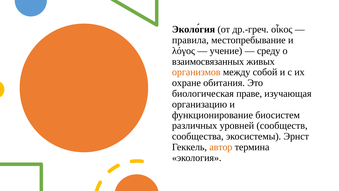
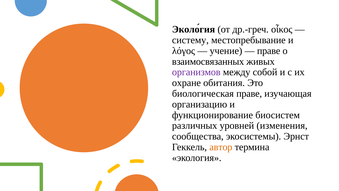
правила: правила -> систему (190, 40)
среду: среду -> праве (269, 51)
организмов colour: orange -> purple (196, 72)
сообществ: сообществ -> изменения (282, 126)
